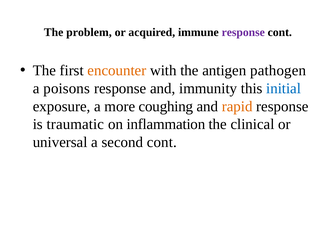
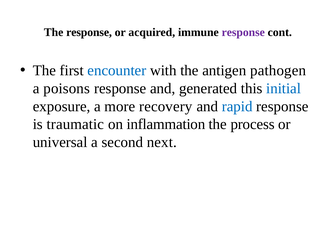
The problem: problem -> response (89, 32)
encounter colour: orange -> blue (117, 70)
immunity: immunity -> generated (208, 88)
coughing: coughing -> recovery (166, 106)
rapid colour: orange -> blue (237, 106)
clinical: clinical -> process (253, 124)
second cont: cont -> next (162, 142)
